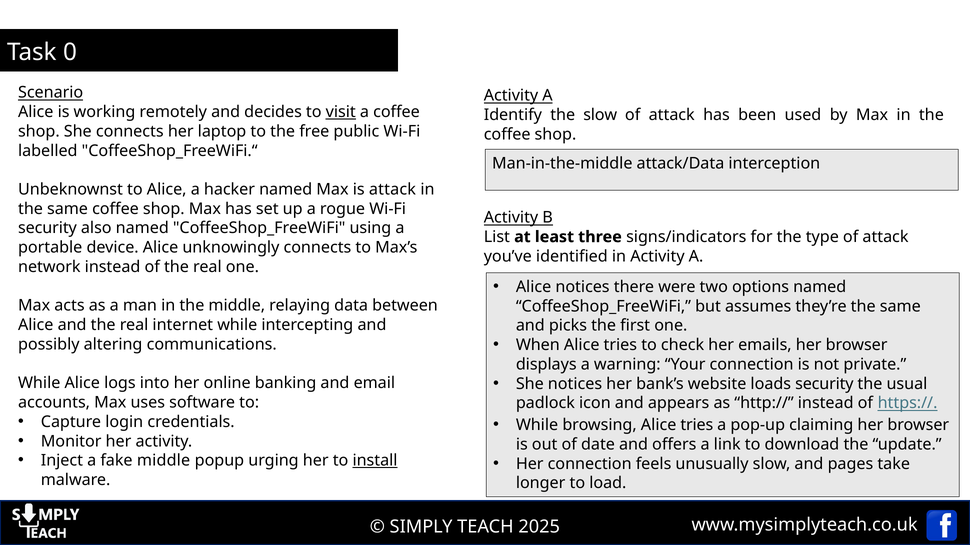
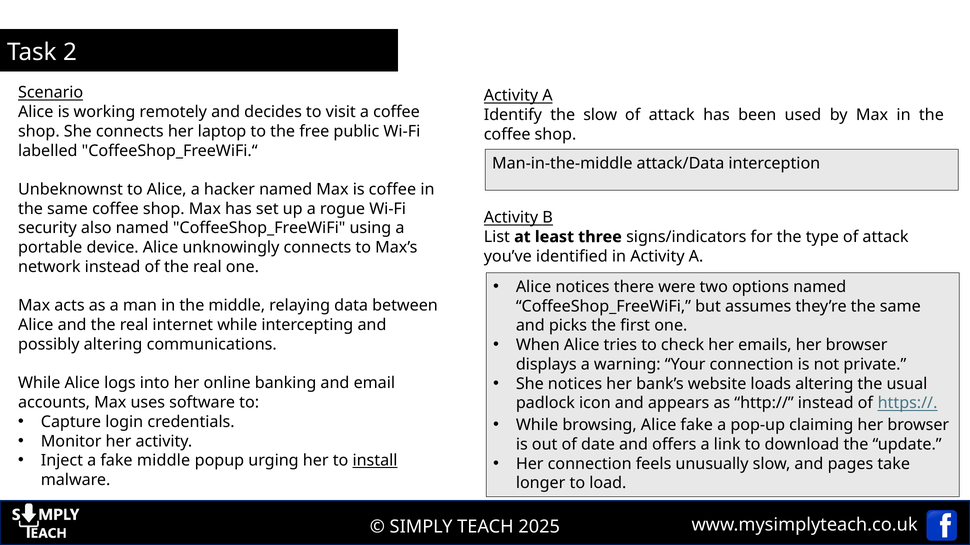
0: 0 -> 2 (70, 52)
visit underline: present -> none (341, 112)
is attack: attack -> coffee (392, 190)
loads security: security -> altering (824, 384)
browsing Alice tries: tries -> fake (697, 425)
